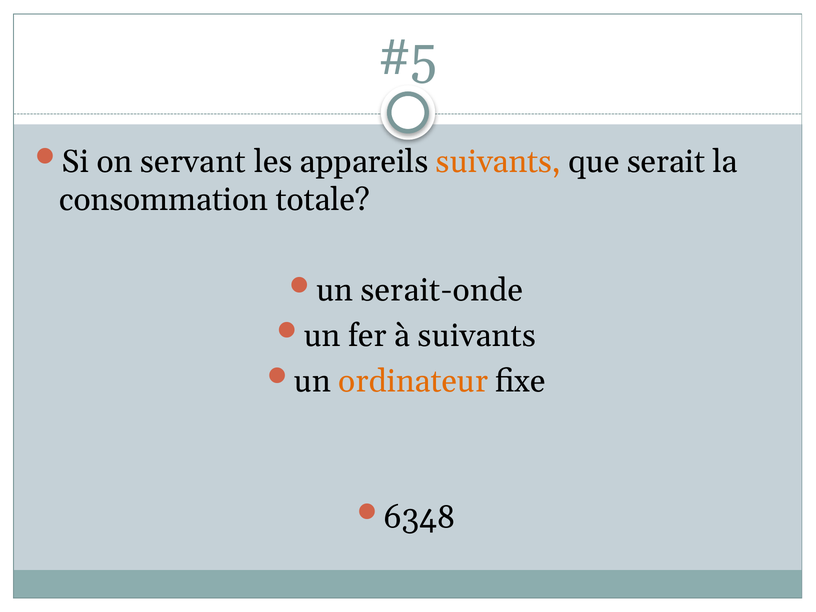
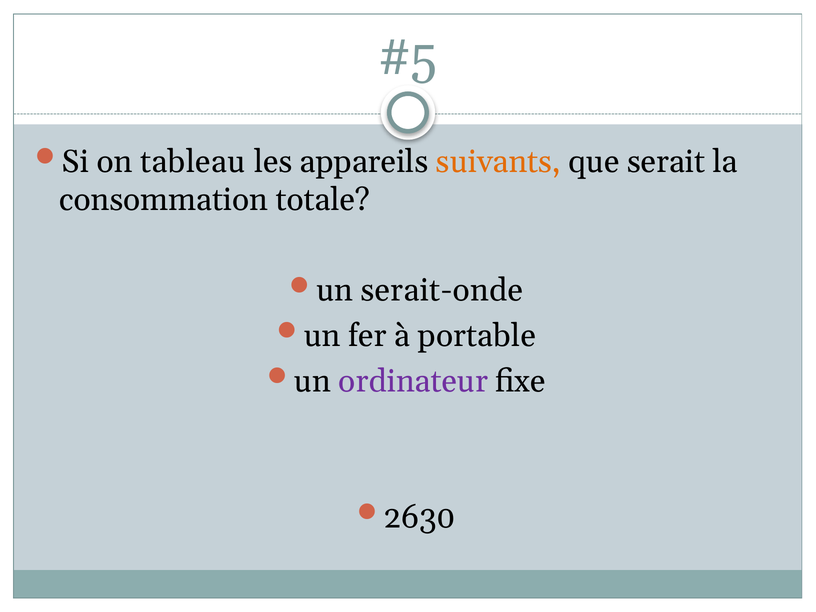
servant: servant -> tableau (193, 162)
à suivants: suivants -> portable (477, 336)
ordinateur colour: orange -> purple (413, 381)
6348: 6348 -> 2630 (420, 517)
